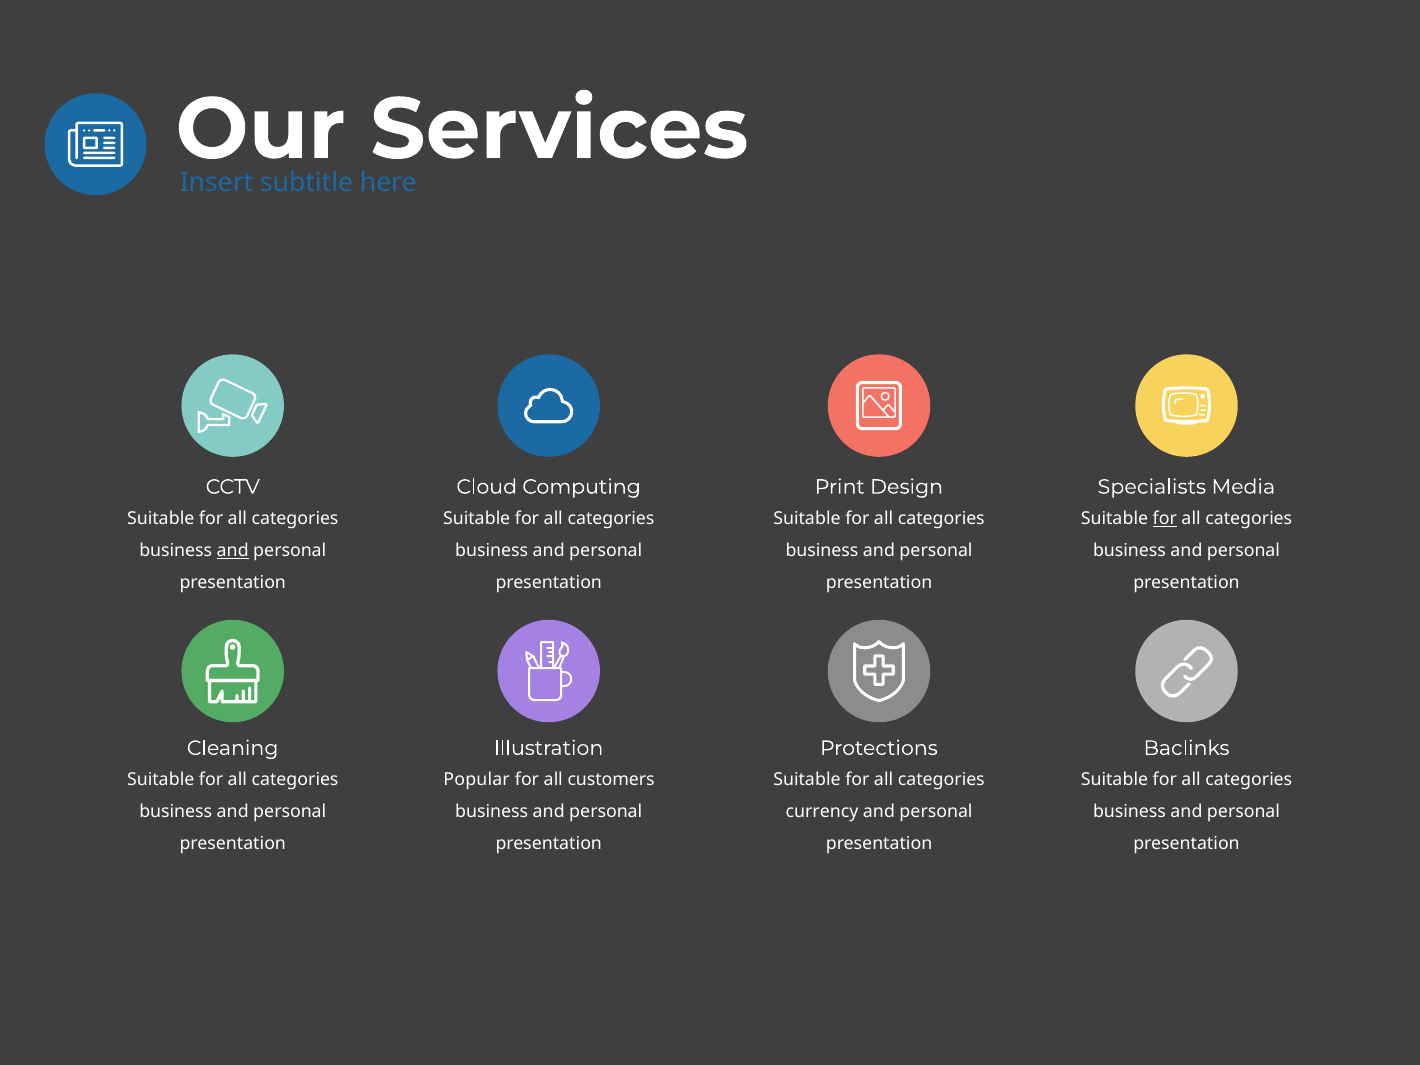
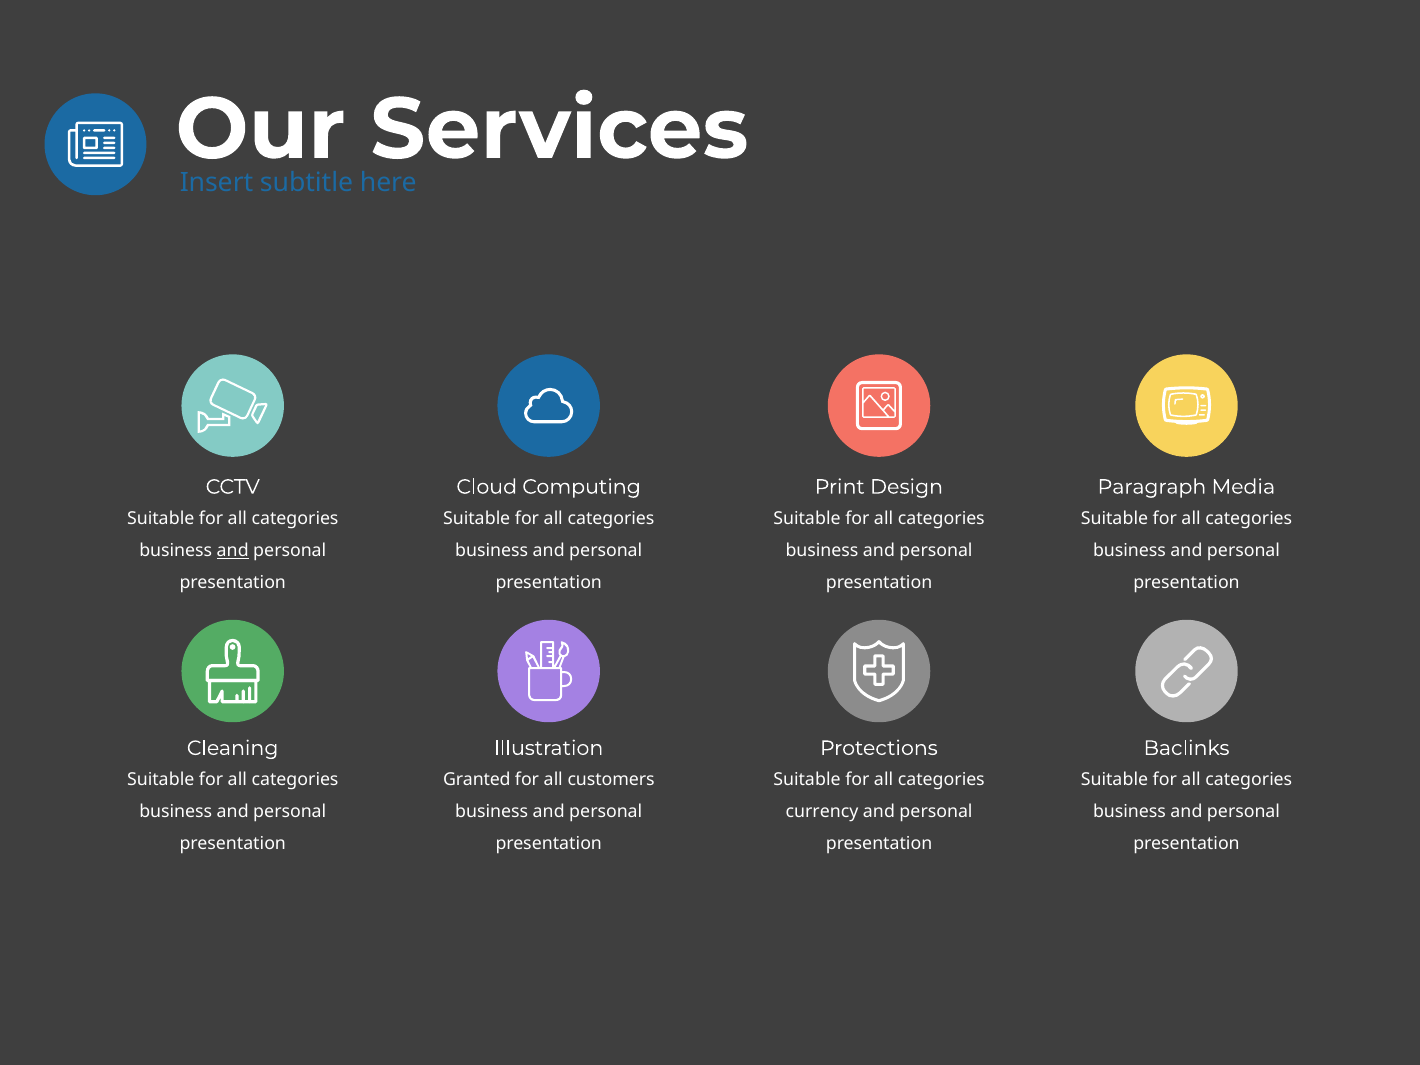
Specialists: Specialists -> Paragraph (1152, 487)
for underline: present -> none (1165, 519)
Popular: Popular -> Granted (477, 780)
